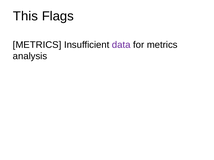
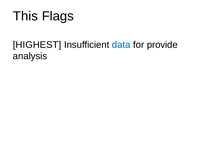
METRICS: METRICS -> HIGHEST (37, 45)
data colour: purple -> blue (121, 45)
for metrics: metrics -> provide (162, 45)
